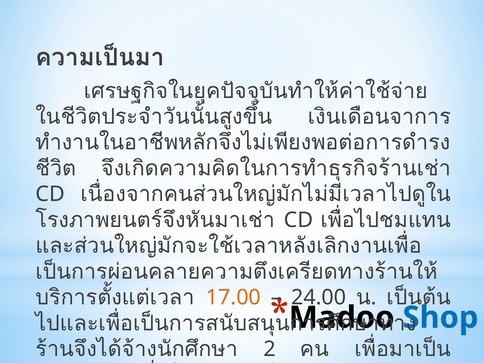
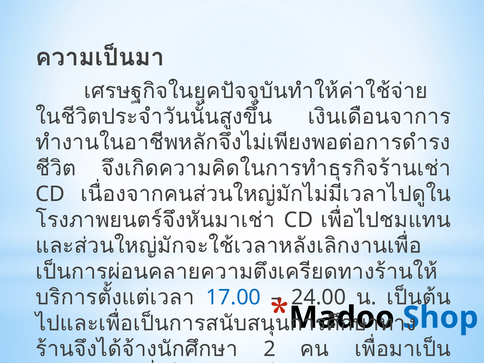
17.00 colour: orange -> blue (233, 297)
